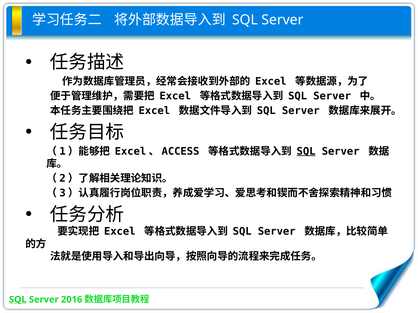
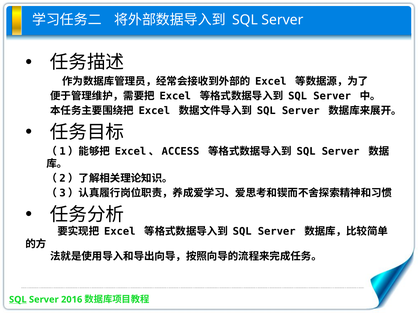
SQL underline: present -> none (306, 151)
